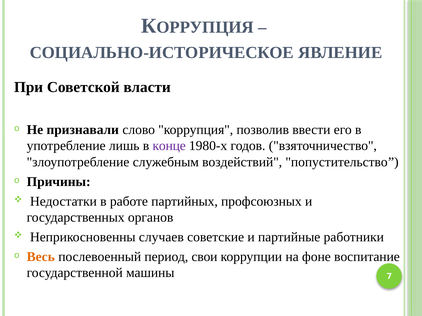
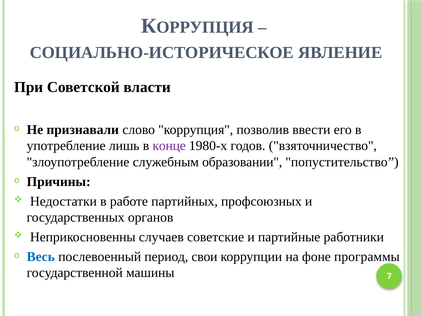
воздействий: воздействий -> образовании (242, 162)
Весь colour: orange -> blue (41, 257)
воспитание: воспитание -> программы (367, 257)
